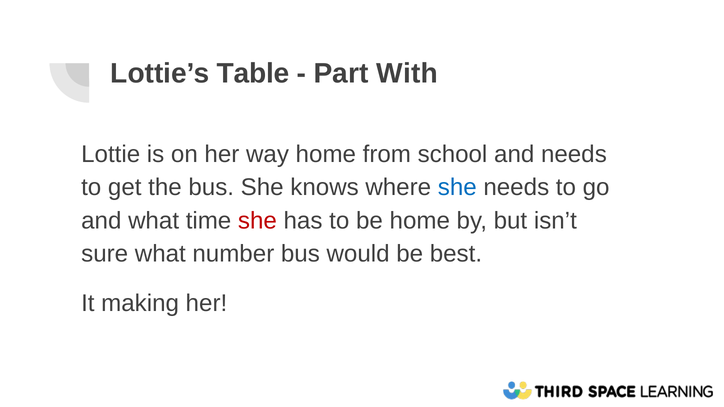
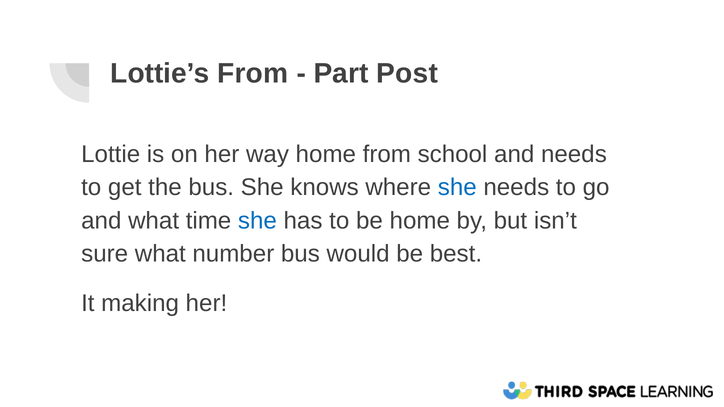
Lottie’s Table: Table -> From (253, 74)
With: With -> Post (407, 74)
she colour: red -> blue (257, 221)
